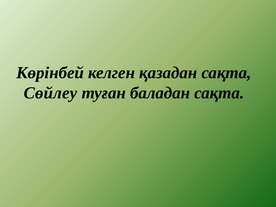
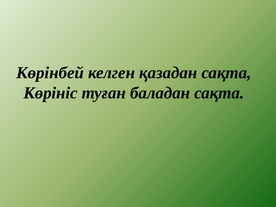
Сөйлеу: Сөйлеу -> Көрініс (51, 93)
